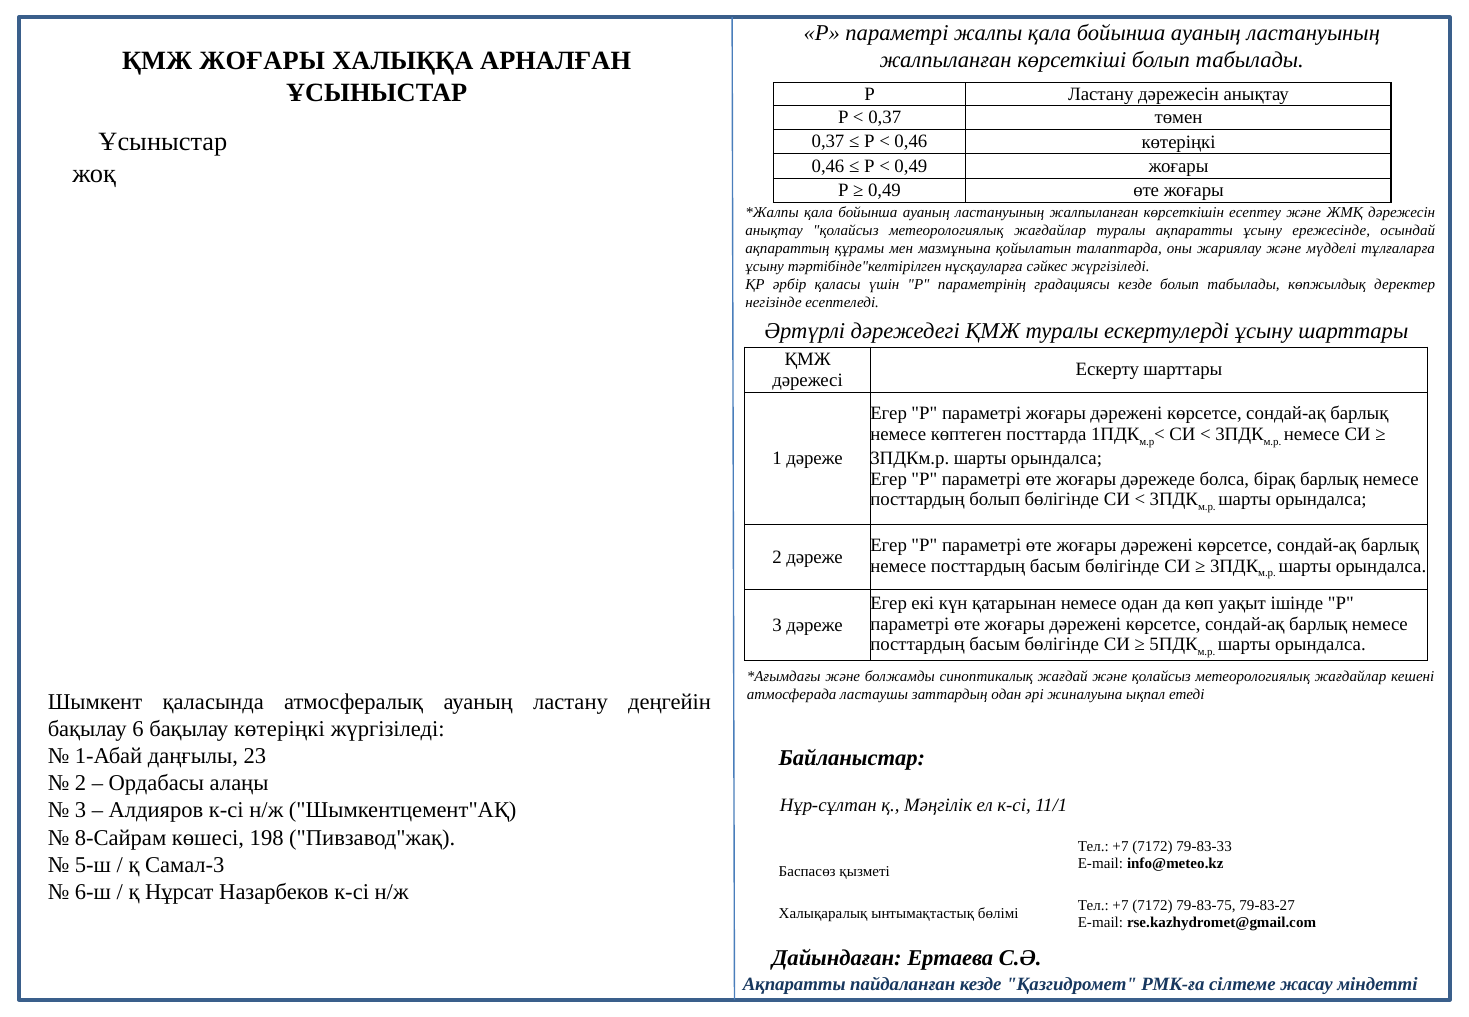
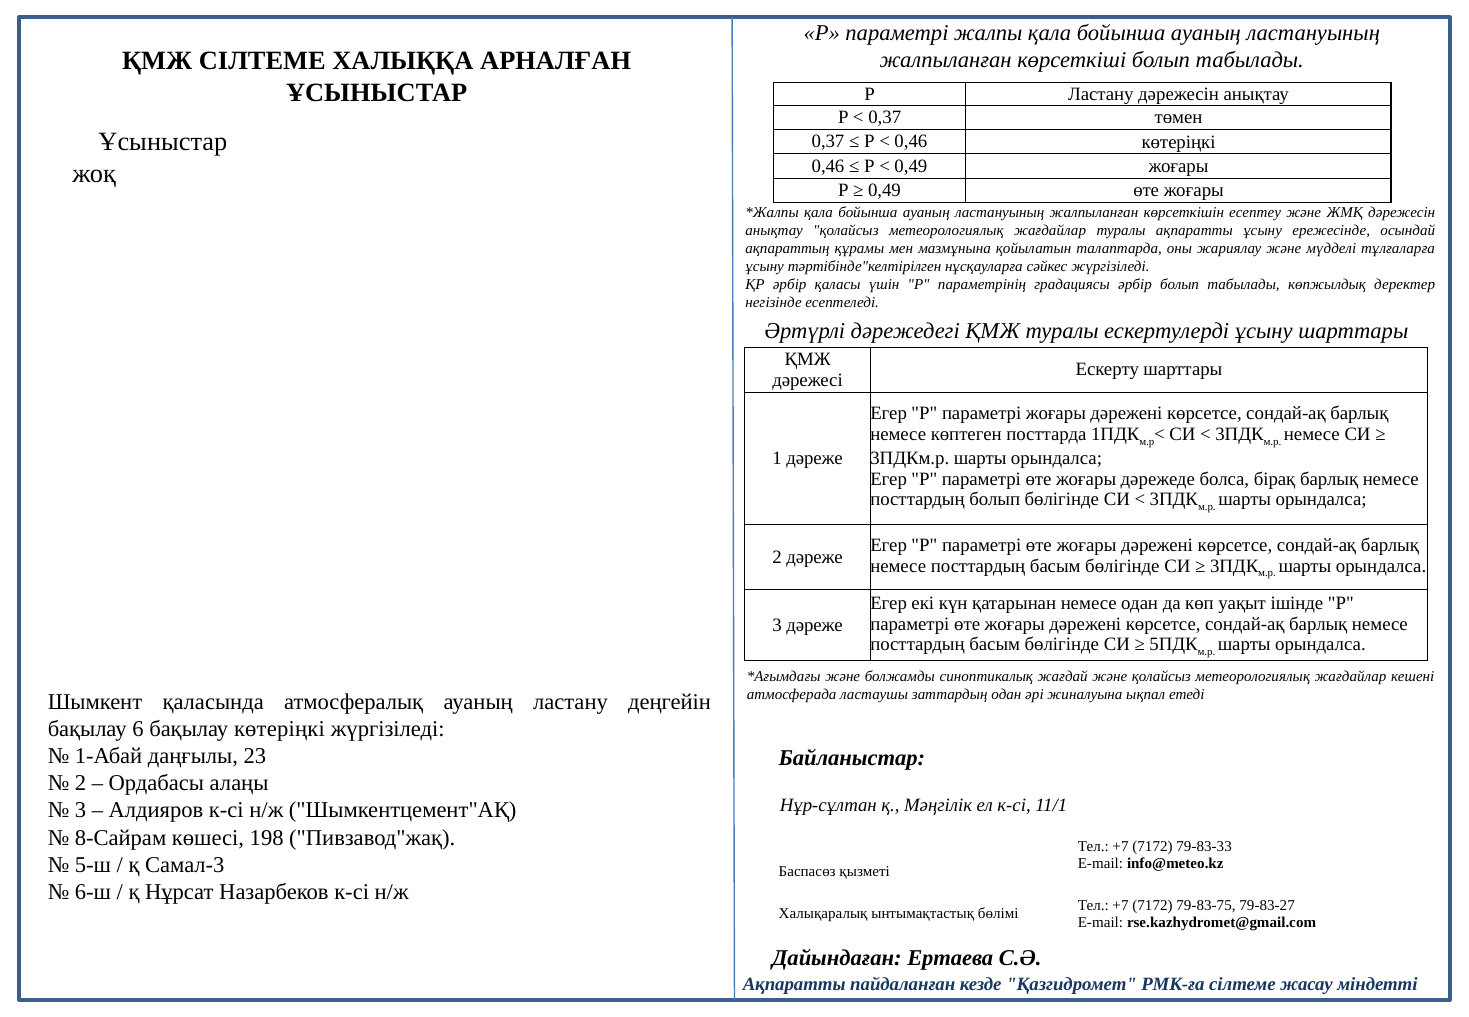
ҚМЖ ЖОҒАРЫ: ЖОҒАРЫ -> СІЛТЕМЕ (262, 61)
градациясы кезде: кезде -> әрбір (1135, 284)
